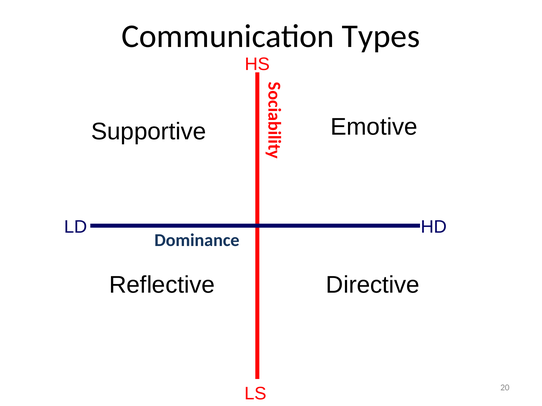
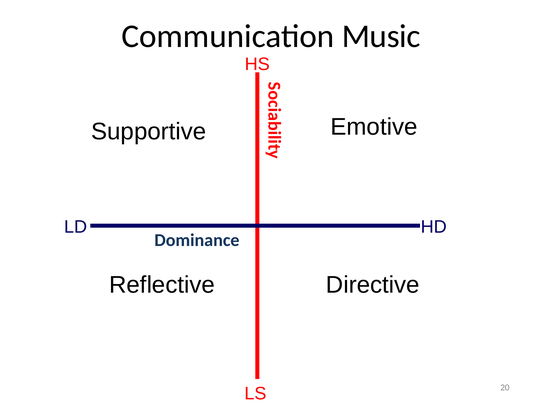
Types: Types -> Music (381, 36)
